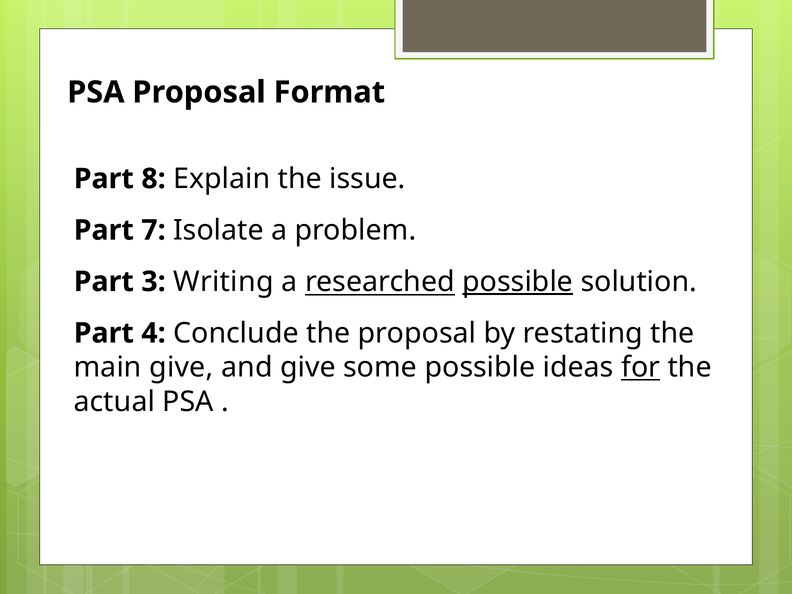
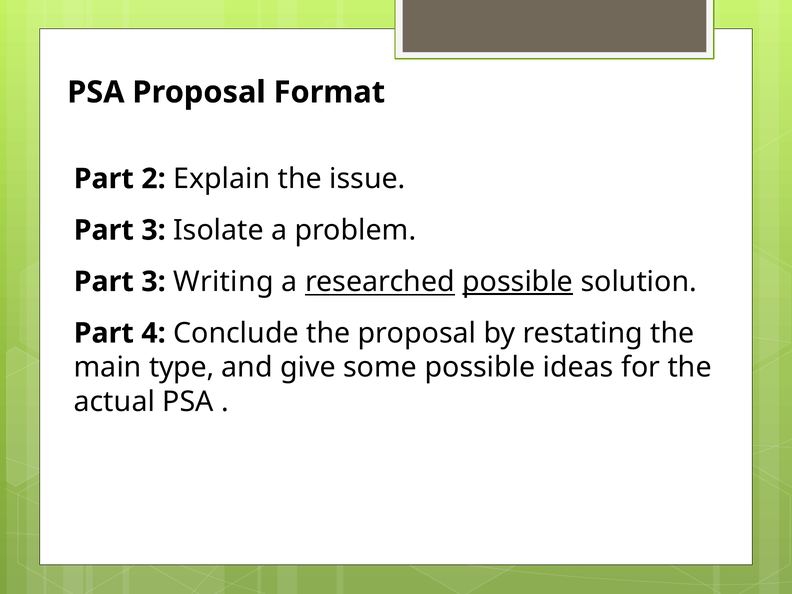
8: 8 -> 2 (154, 179)
7: 7 -> 3 (154, 230)
main give: give -> type (182, 367)
for underline: present -> none (641, 367)
